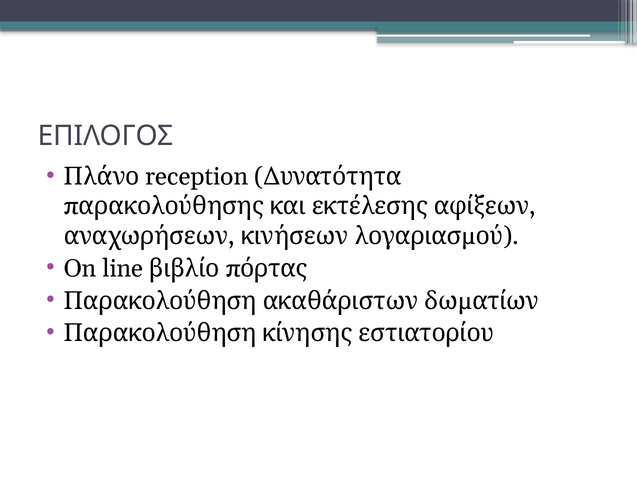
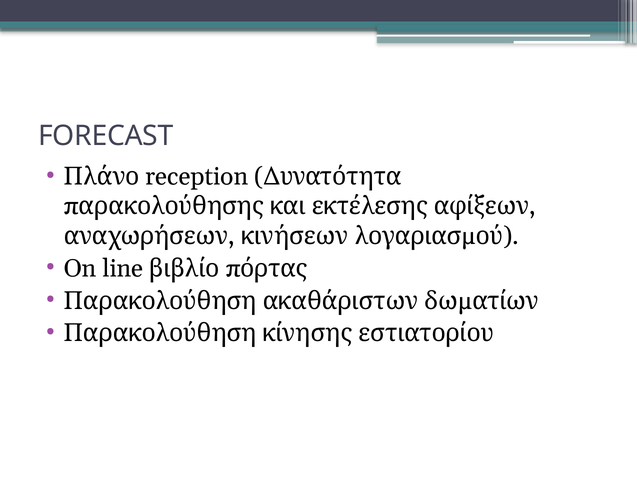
ΕΠΙΛΟΓΟΣ: ΕΠΙΛΟΓΟΣ -> FORECAST (106, 136)
